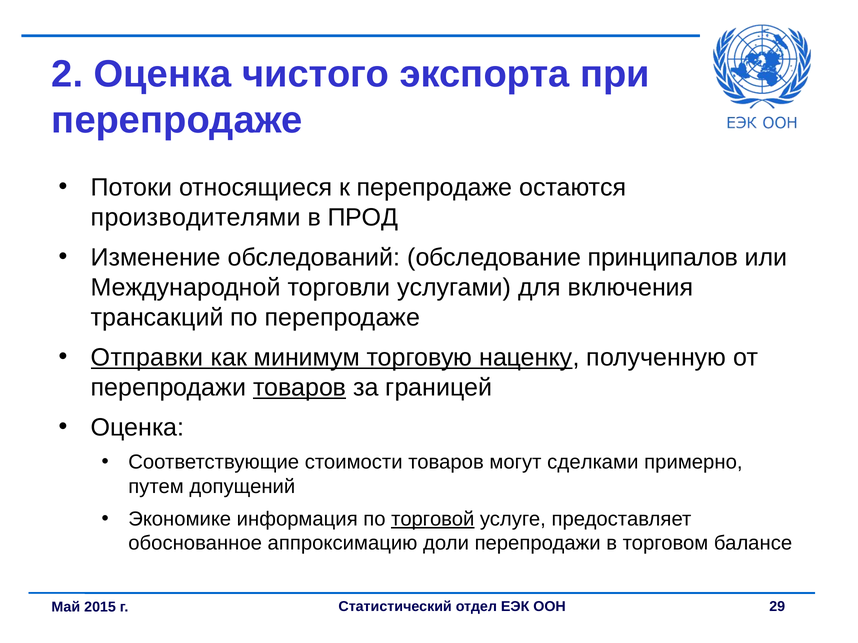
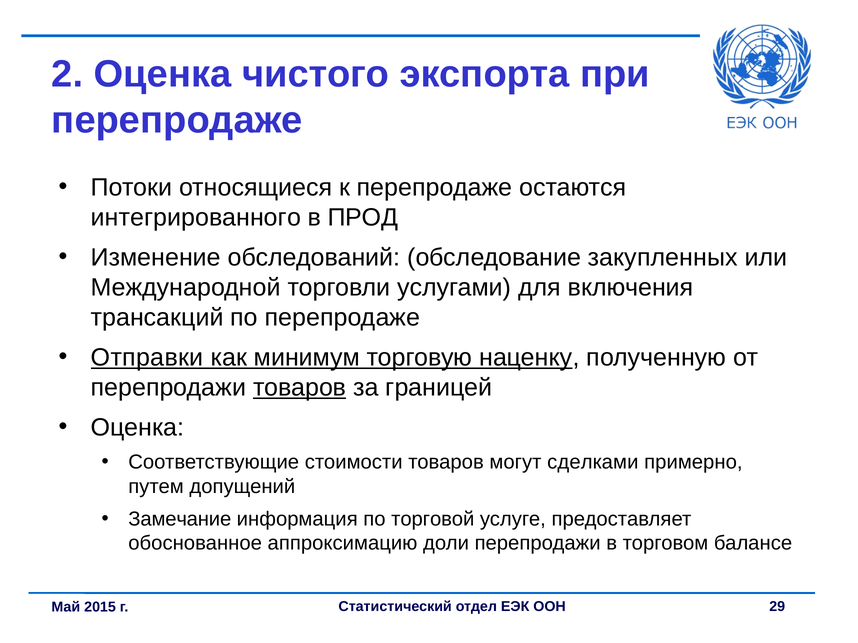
производителями: производителями -> интегрированного (196, 217)
принципалов: принципалов -> закупленных (663, 258)
Экономике: Экономике -> Замечание (180, 519)
торговой underline: present -> none (433, 519)
